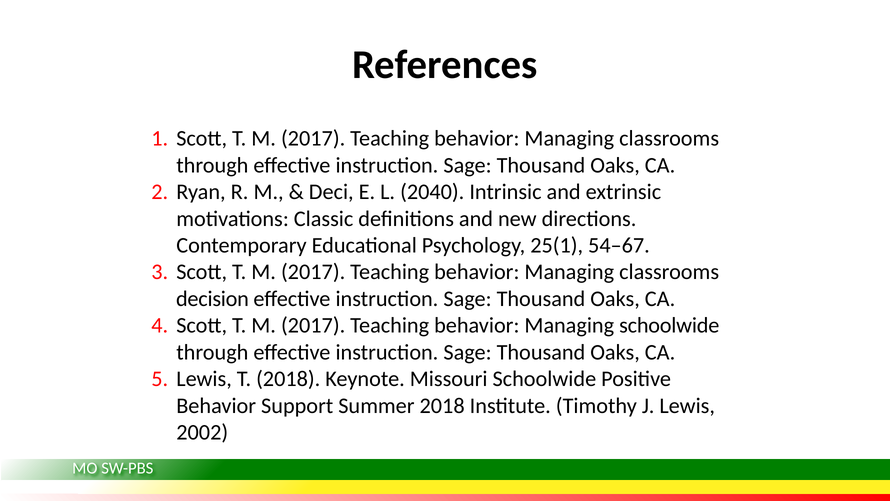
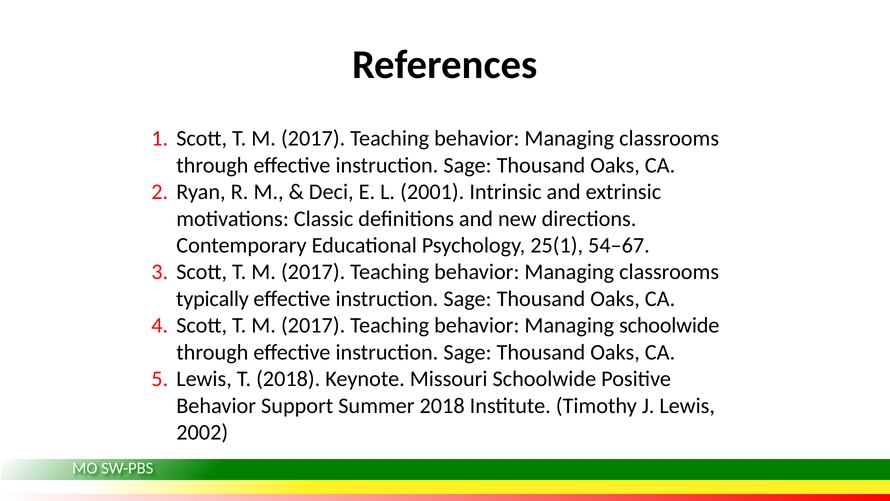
2040: 2040 -> 2001 (432, 192)
decision: decision -> typically (212, 299)
